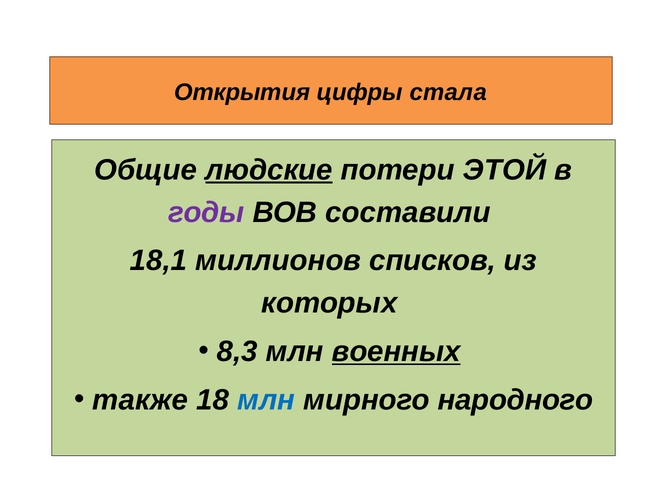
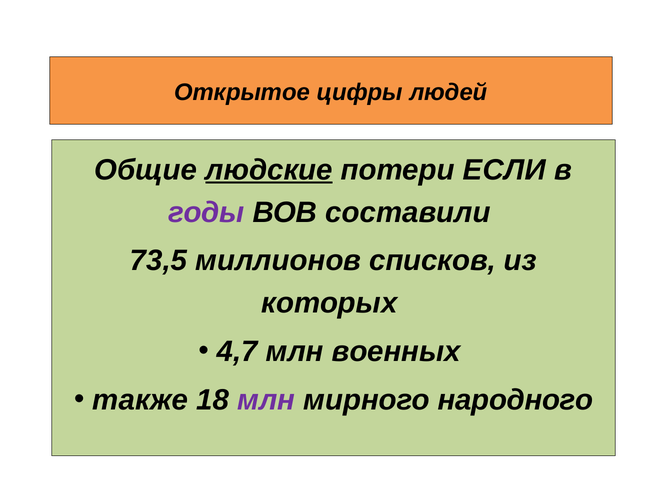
Открытия: Открытия -> Открытое (242, 92)
стала: стала -> людей (449, 92)
ЭТОЙ: ЭТОЙ -> ЕСЛИ (504, 170)
18,1: 18,1 -> 73,5 (159, 260)
8,3: 8,3 -> 4,7 (237, 351)
военных underline: present -> none (396, 351)
млн colour: blue -> purple (266, 399)
